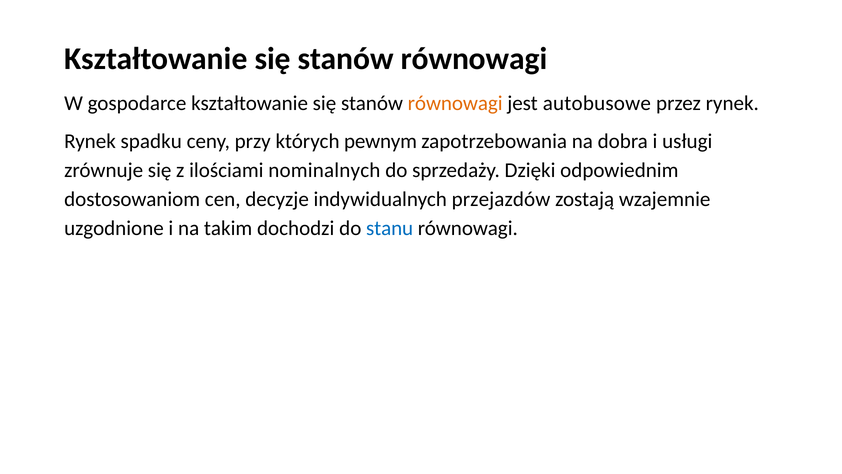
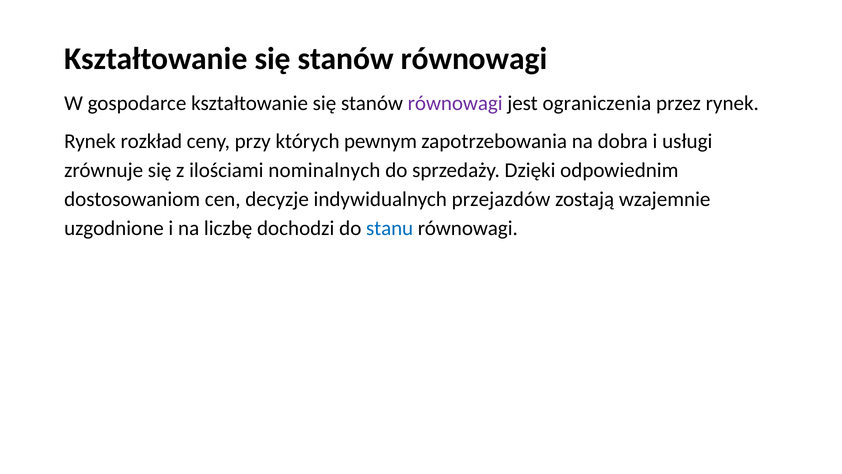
równowagi colour: orange -> purple (455, 103)
autobusowe: autobusowe -> ograniczenia (597, 103)
spadku: spadku -> rozkład (151, 141)
takim: takim -> liczbę (228, 228)
